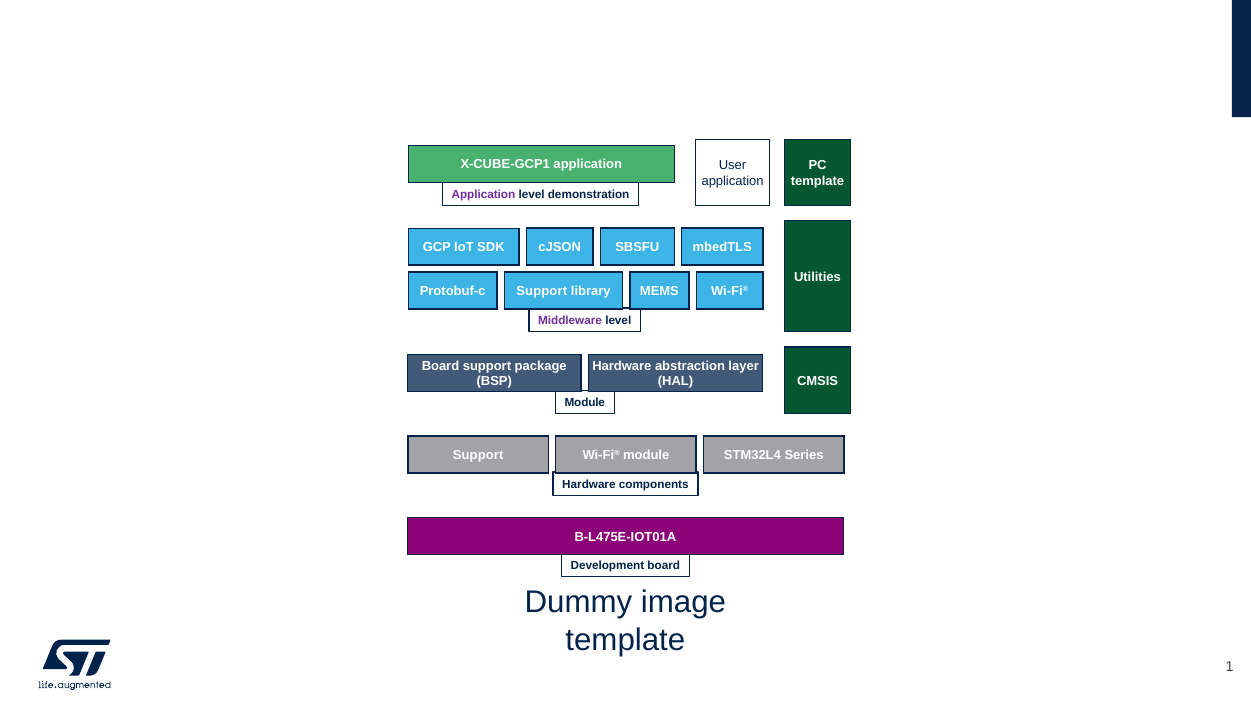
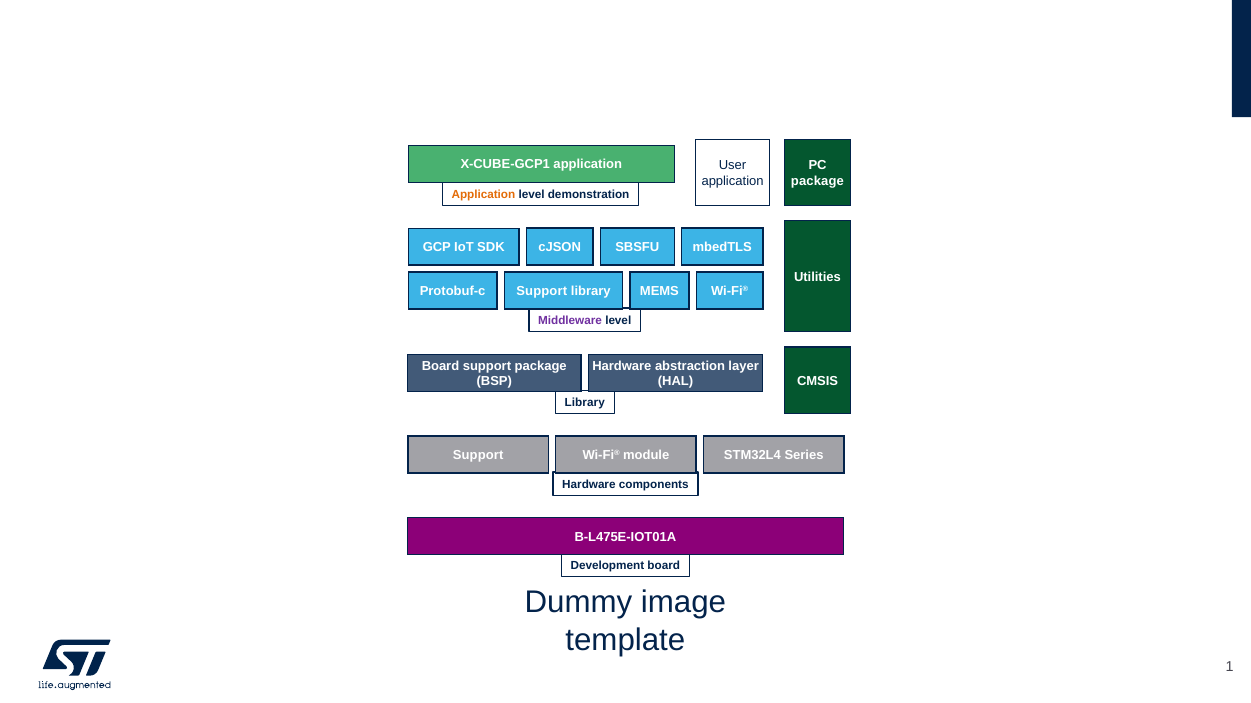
template: template -> package (817, 181)
Application colour: purple -> orange (483, 195)
Module: Module -> Library (585, 403)
